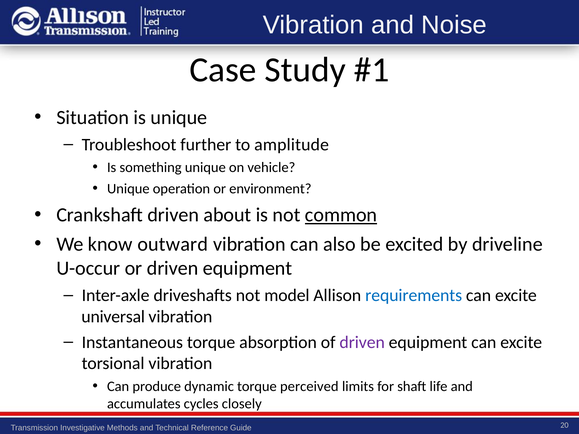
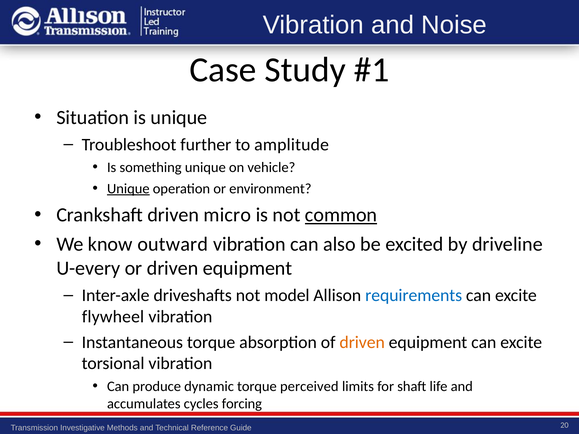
Unique underline: none -> present (128, 189)
about: about -> micro (227, 215)
U-occur: U-occur -> U-every (88, 268)
universal: universal -> flywheel (113, 317)
driven colour: purple -> orange (362, 342)
closely: closely -> forcing (242, 404)
